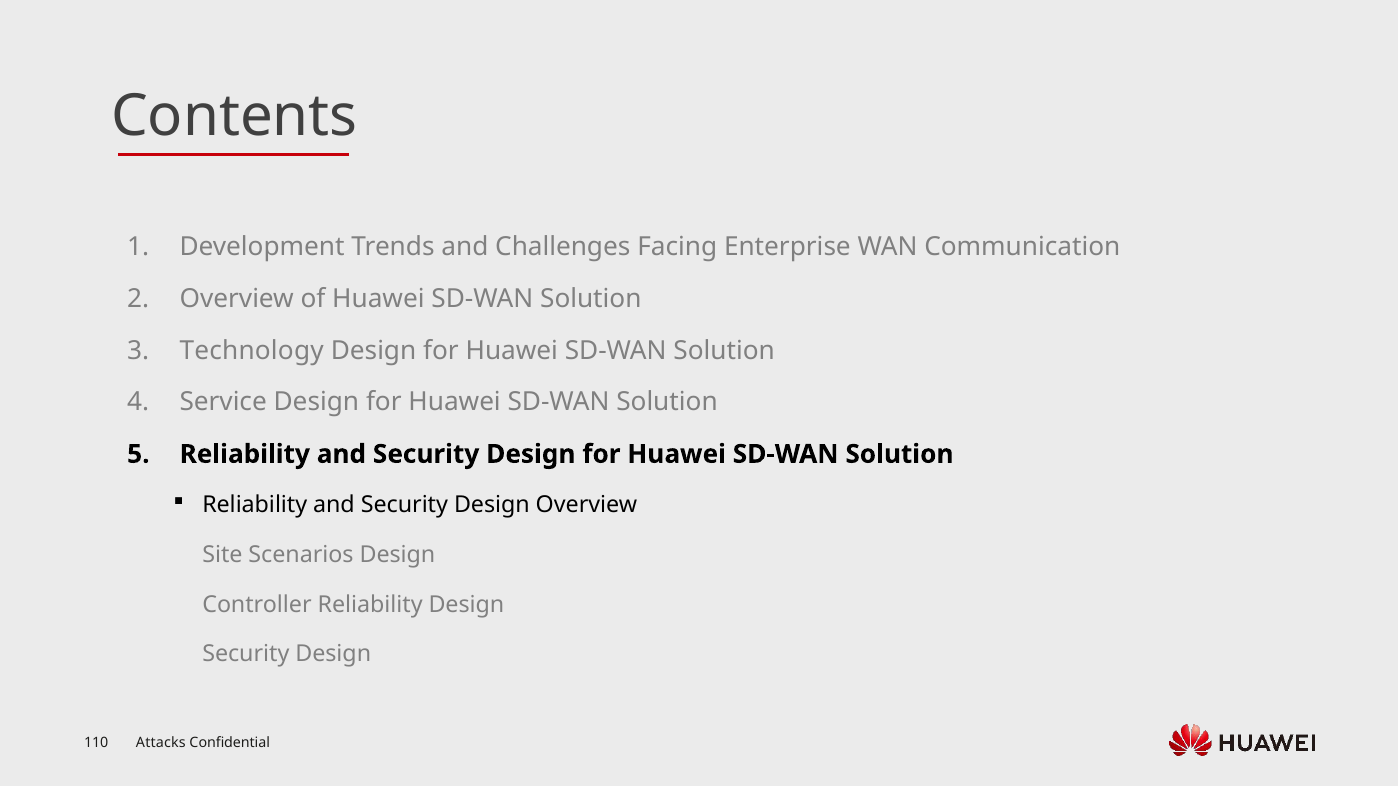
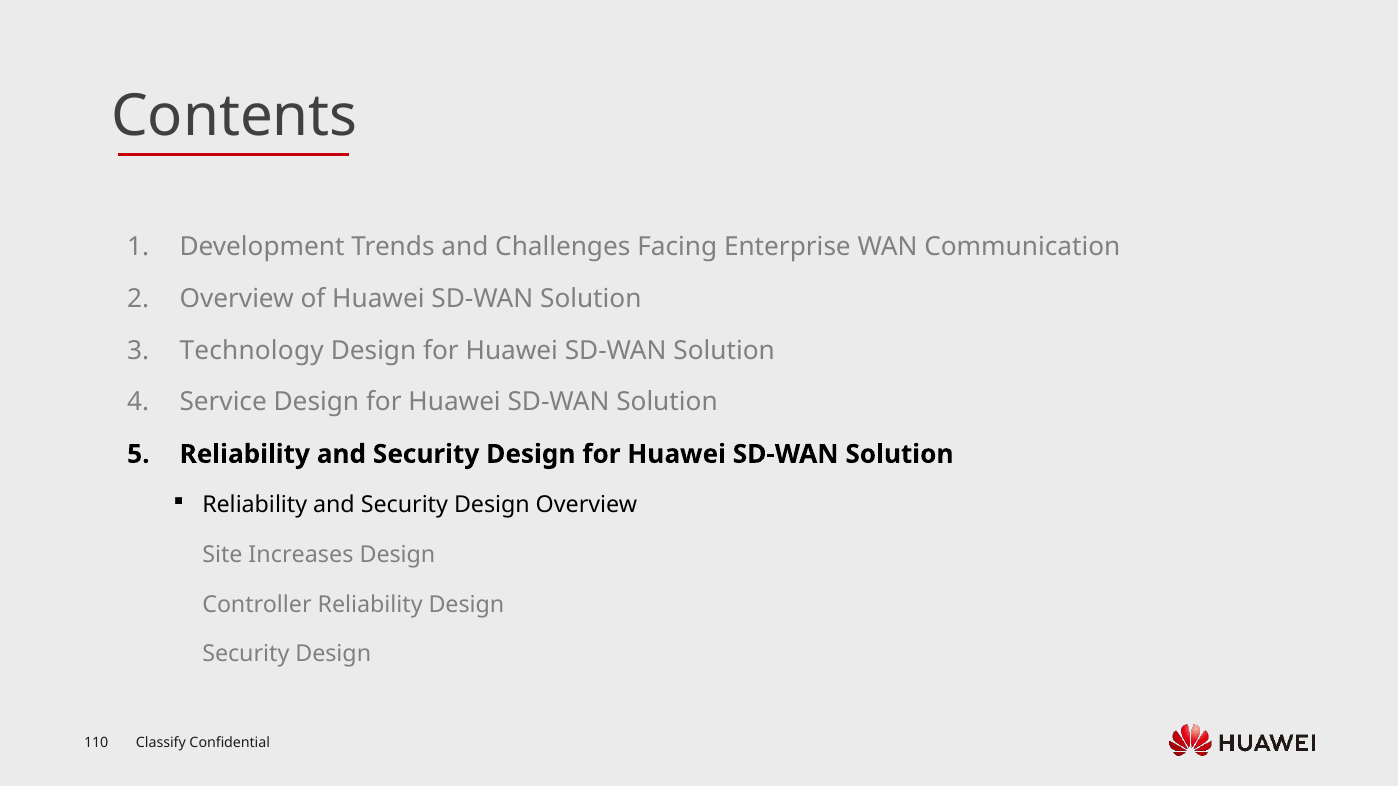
Scenarios: Scenarios -> Increases (301, 555)
Attacks: Attacks -> Classify (161, 744)
